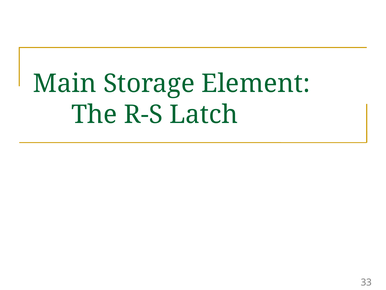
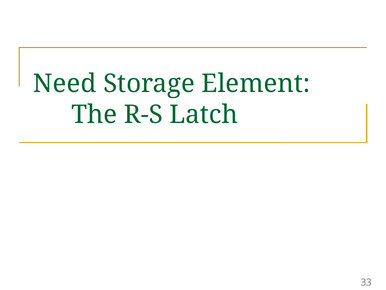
Main: Main -> Need (65, 83)
